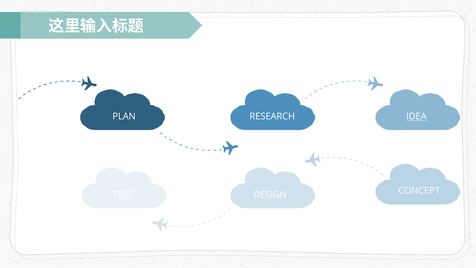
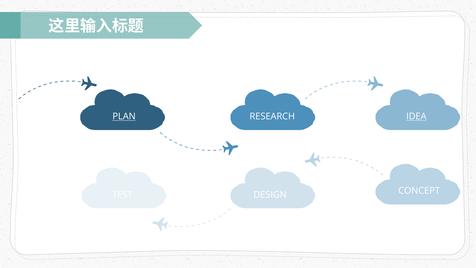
PLAN underline: none -> present (124, 116)
